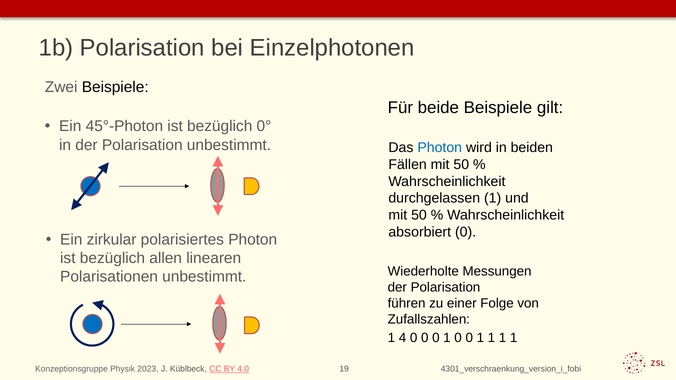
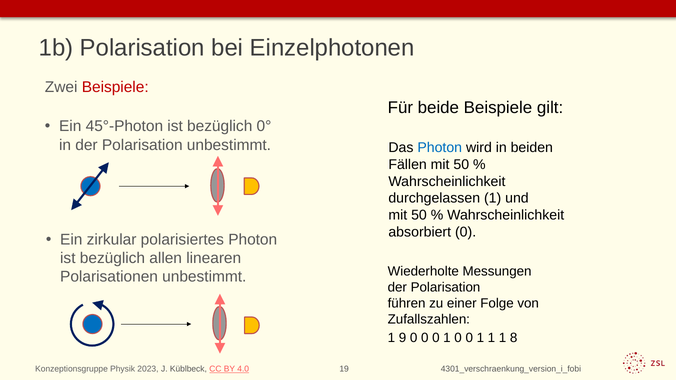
Beispiele colour: black -> red (115, 87)
4: 4 -> 9 (402, 338)
1 1 1 1: 1 -> 8 (514, 338)
